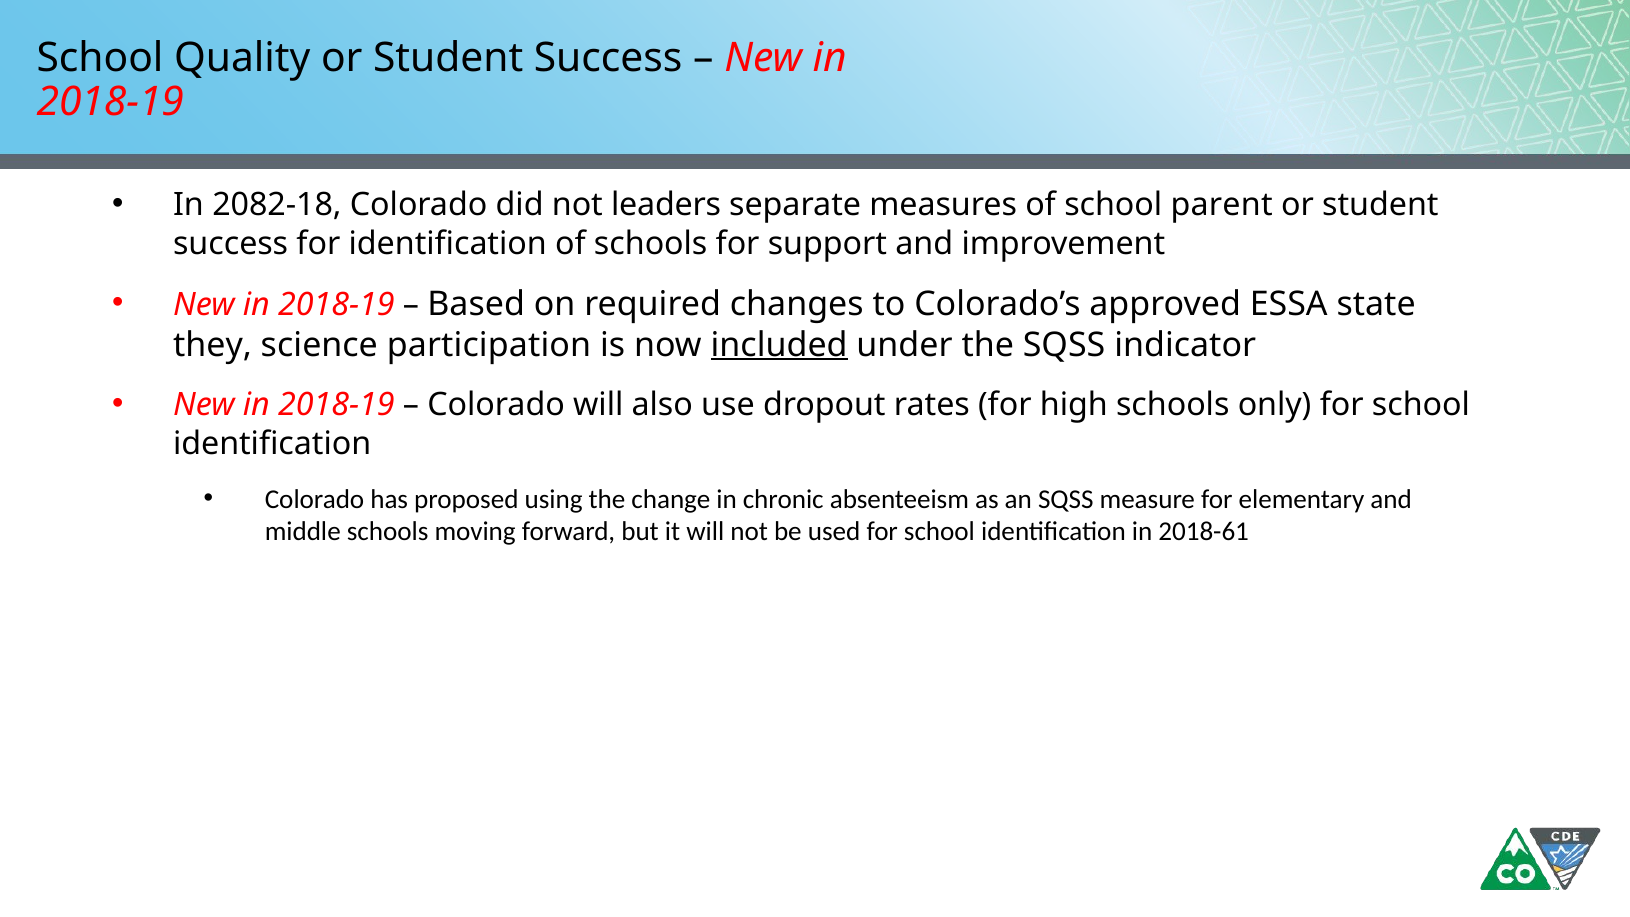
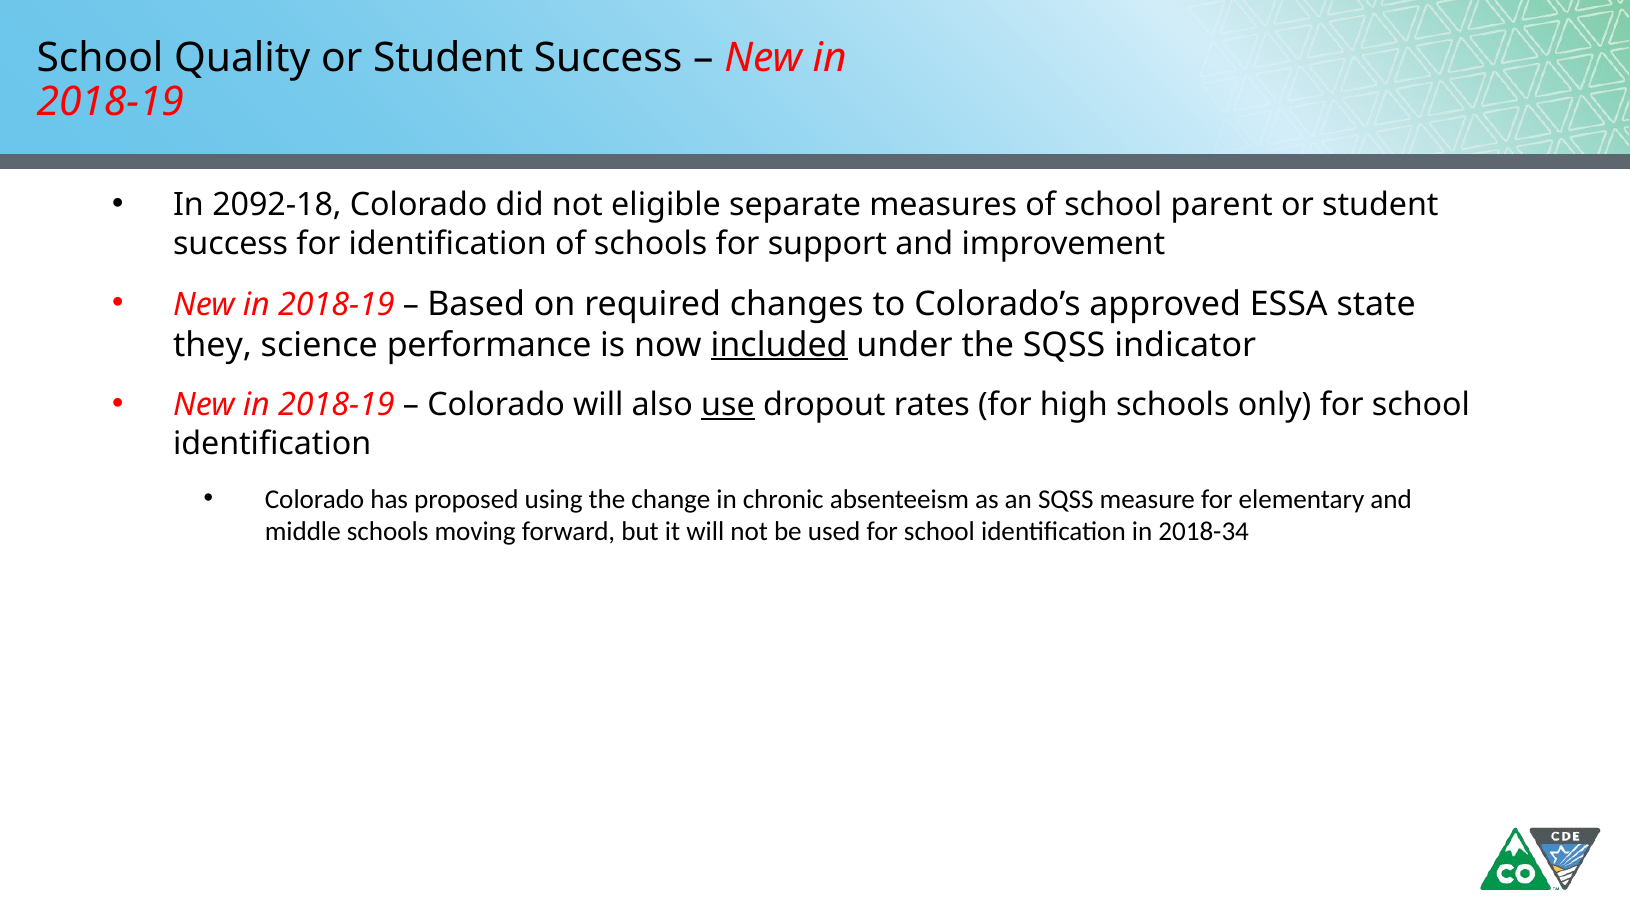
2082-18: 2082-18 -> 2092-18 (277, 205)
leaders: leaders -> eligible (666, 205)
participation: participation -> performance (489, 345)
use underline: none -> present (728, 405)
2018-61: 2018-61 -> 2018-34 (1204, 532)
